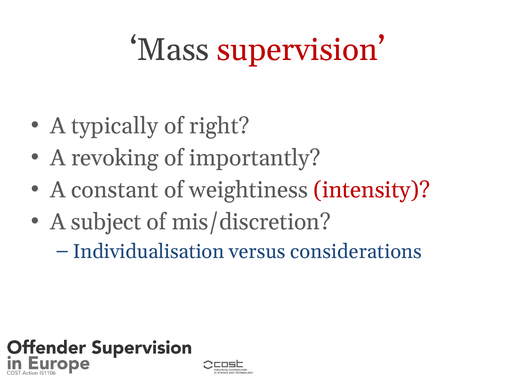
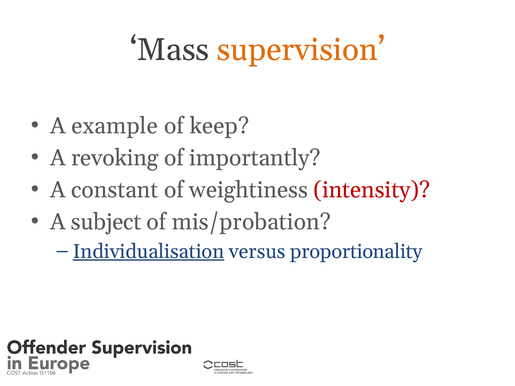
supervision colour: red -> orange (301, 50)
typically: typically -> example (115, 126)
right: right -> keep (219, 126)
mis/discretion: mis/discretion -> mis/probation (251, 222)
Individualisation underline: none -> present (148, 252)
considerations: considerations -> proportionality (356, 252)
